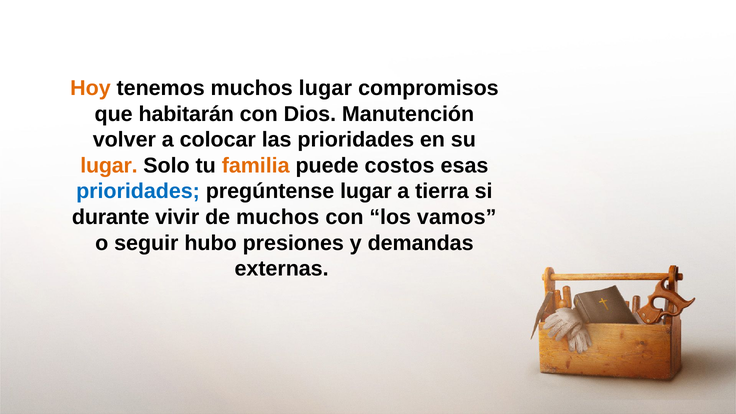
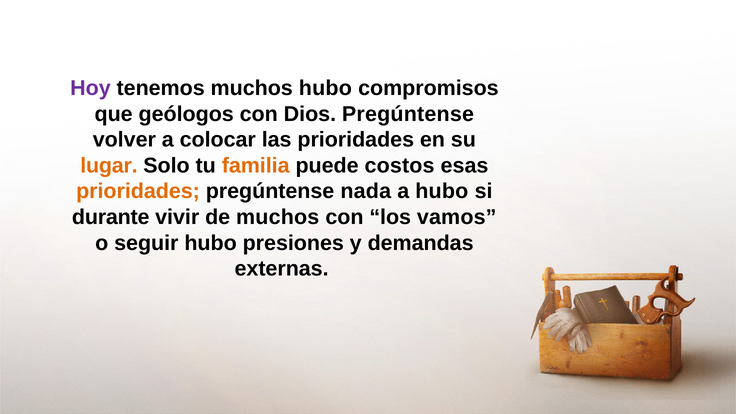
Hoy colour: orange -> purple (90, 88)
muchos lugar: lugar -> hubo (325, 88)
habitarán: habitarán -> geólogos (186, 114)
Dios Manutención: Manutención -> Pregúntense (408, 114)
prioridades colour: blue -> orange (138, 191)
pregúntense lugar: lugar -> nada (366, 191)
a tierra: tierra -> hubo (442, 191)
